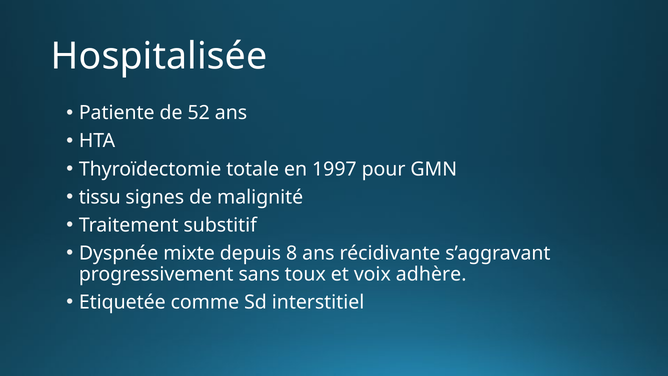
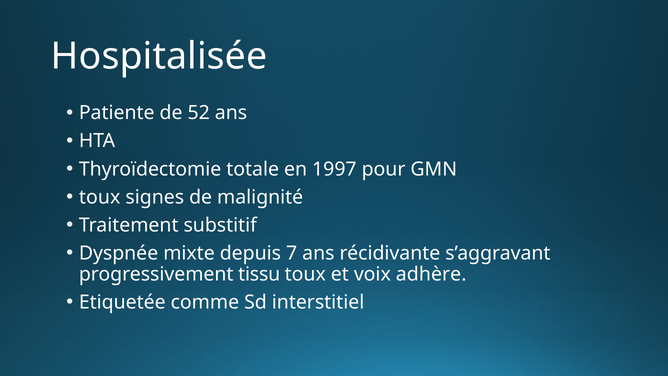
tissu: tissu -> toux (100, 197)
8: 8 -> 7 (292, 253)
sans: sans -> tissu (259, 274)
